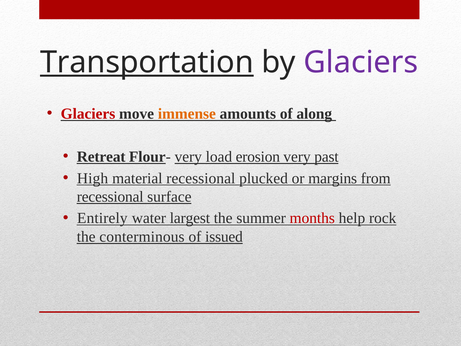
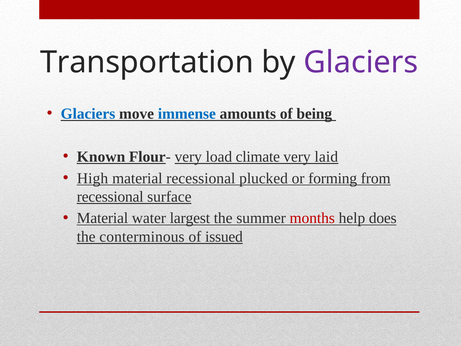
Transportation underline: present -> none (147, 62)
Glaciers colour: red -> blue (88, 114)
immense colour: orange -> blue (187, 114)
along: along -> being (314, 114)
Retreat: Retreat -> Known (101, 157)
erosion: erosion -> climate (258, 157)
past: past -> laid (326, 157)
margins: margins -> forming (333, 178)
Entirely: Entirely -> Material (102, 218)
rock: rock -> does (383, 218)
